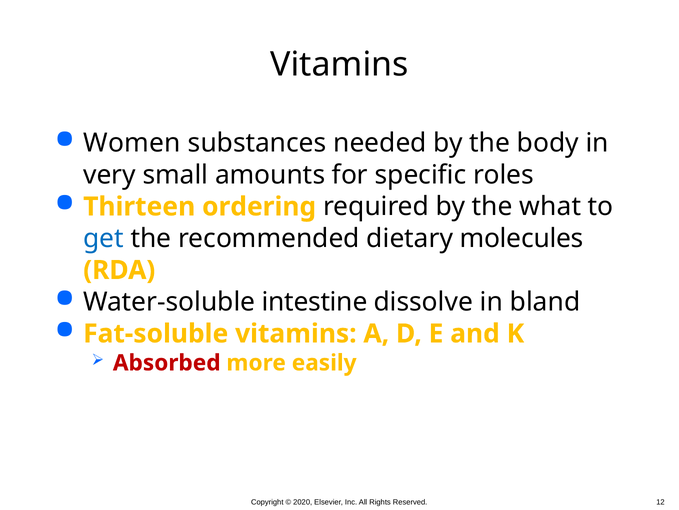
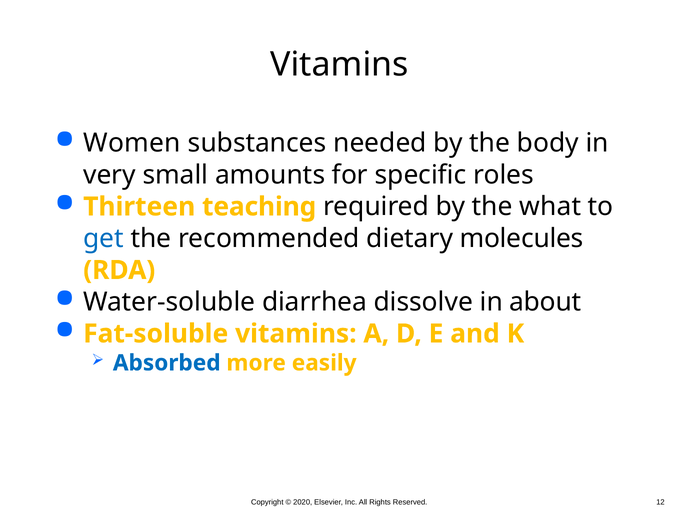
ordering: ordering -> teaching (259, 206)
intestine: intestine -> diarrhea (315, 302)
bland: bland -> about (545, 302)
Absorbed colour: red -> blue (167, 362)
